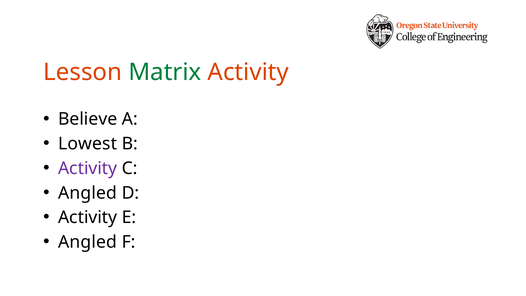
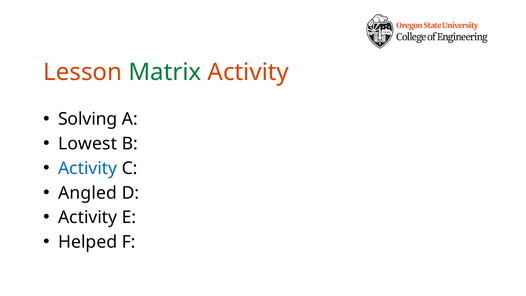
Believe: Believe -> Solving (88, 119)
Activity colour: purple -> blue (88, 168)
Angled: Angled -> Helped (88, 242)
